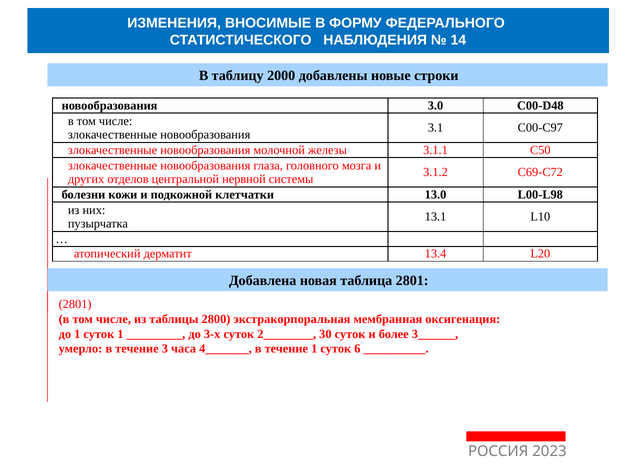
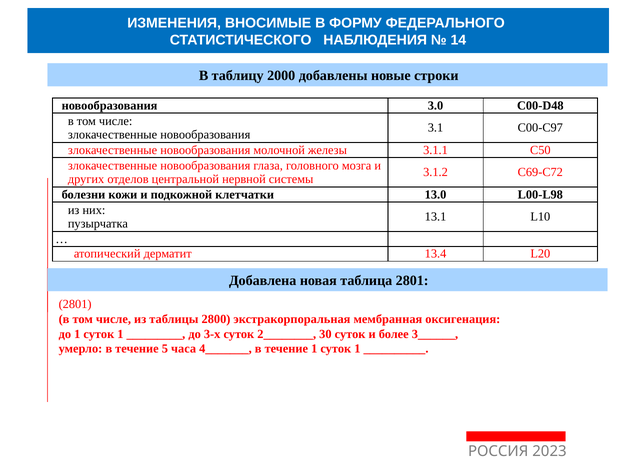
3: 3 -> 5 (165, 349)
течение 1 суток 6: 6 -> 1 (357, 349)
